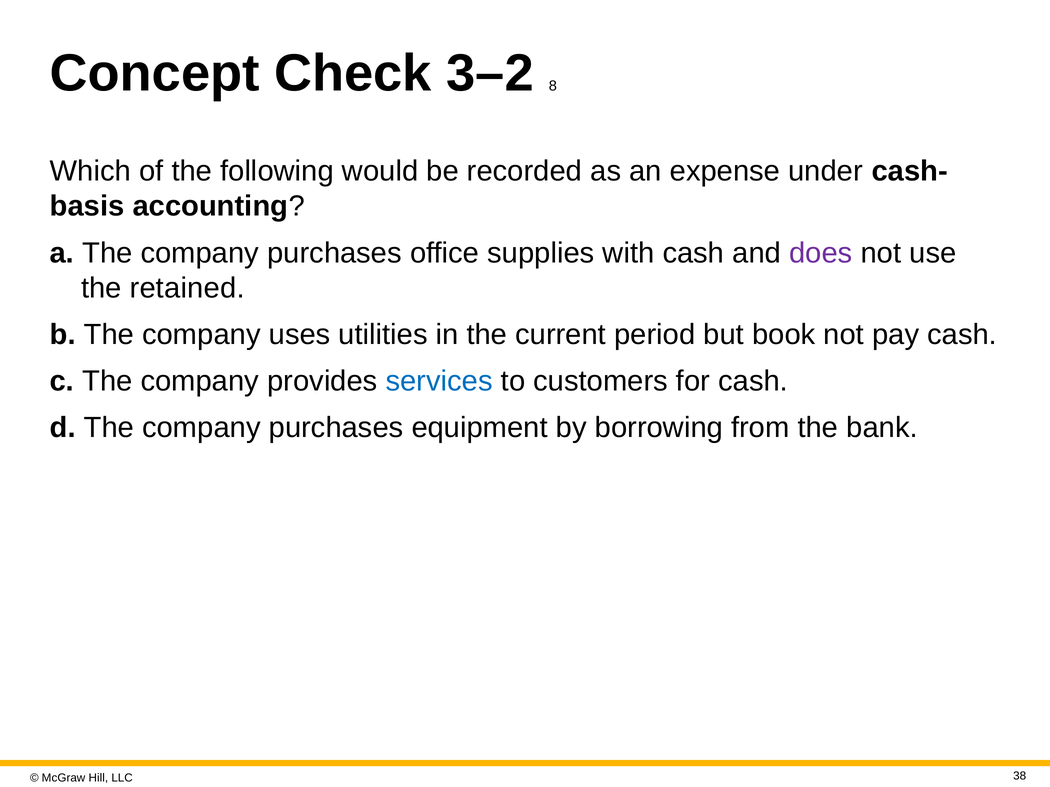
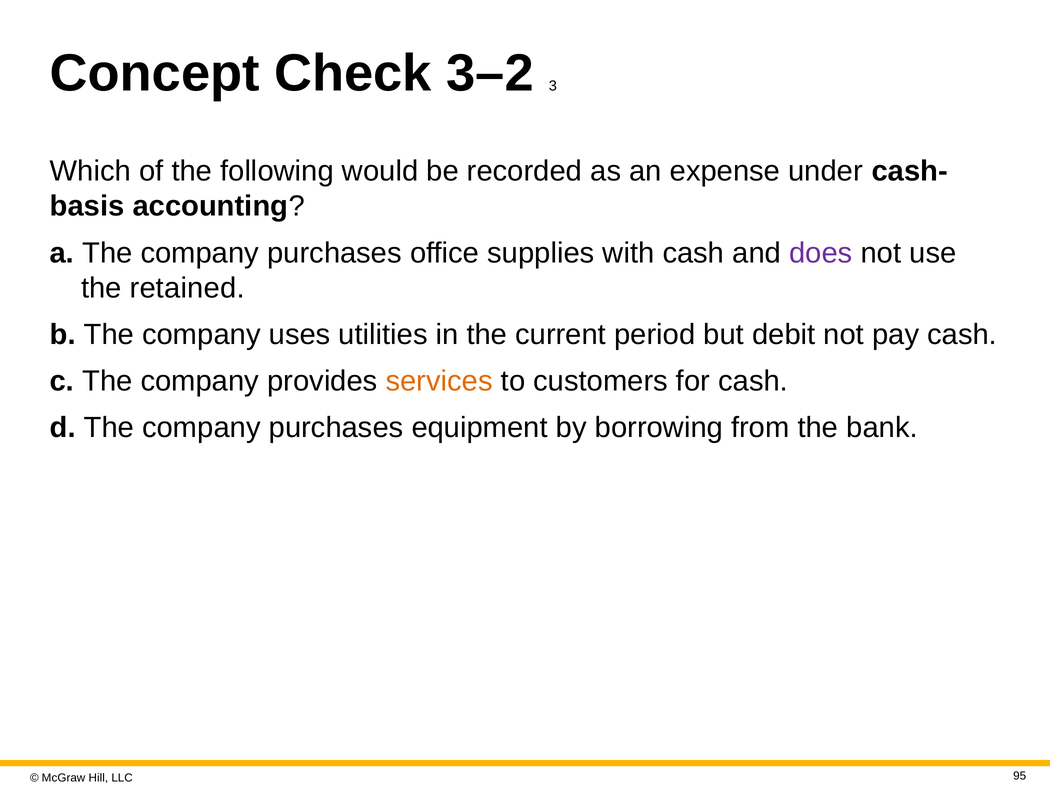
8: 8 -> 3 (553, 86)
book: book -> debit (784, 335)
services colour: blue -> orange (439, 381)
38: 38 -> 95 (1020, 776)
